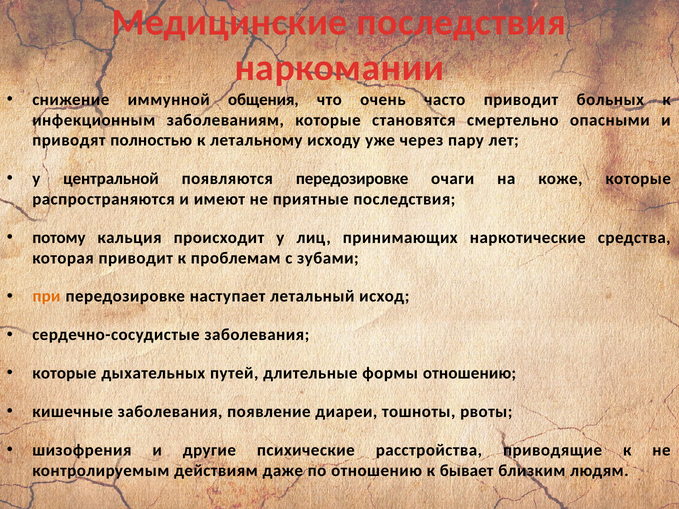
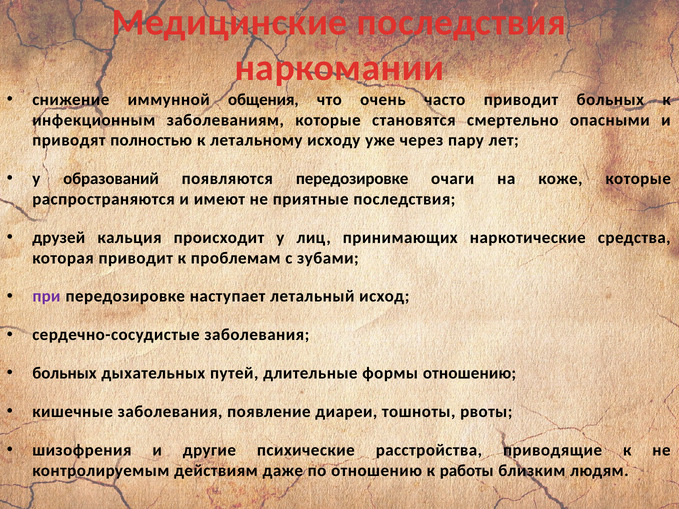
центральной: центральной -> образований (111, 179)
потому: потому -> друзей (59, 238)
при colour: orange -> purple (46, 297)
которые: которые -> больных (64, 373)
бывает: бывает -> работы (467, 471)
